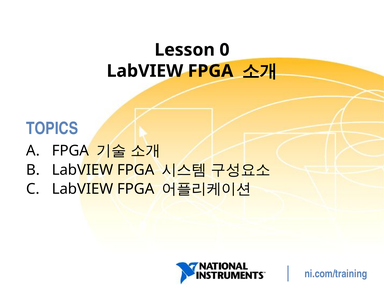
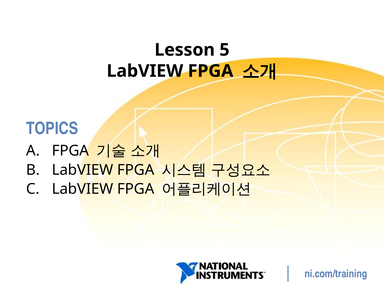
0: 0 -> 5 (224, 50)
